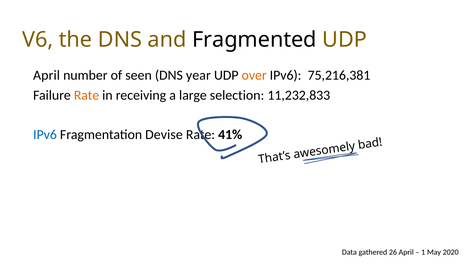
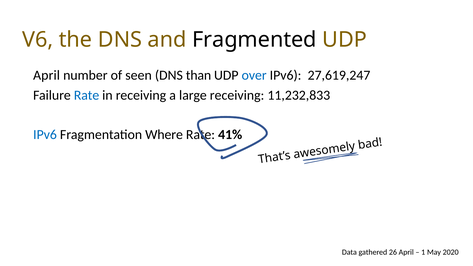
year: year -> than (199, 75)
over colour: orange -> blue (254, 75)
75,216,381: 75,216,381 -> 27,619,247 (339, 75)
Rate colour: orange -> blue (87, 95)
large selection: selection -> receiving (237, 95)
Devise: Devise -> Where (164, 135)
